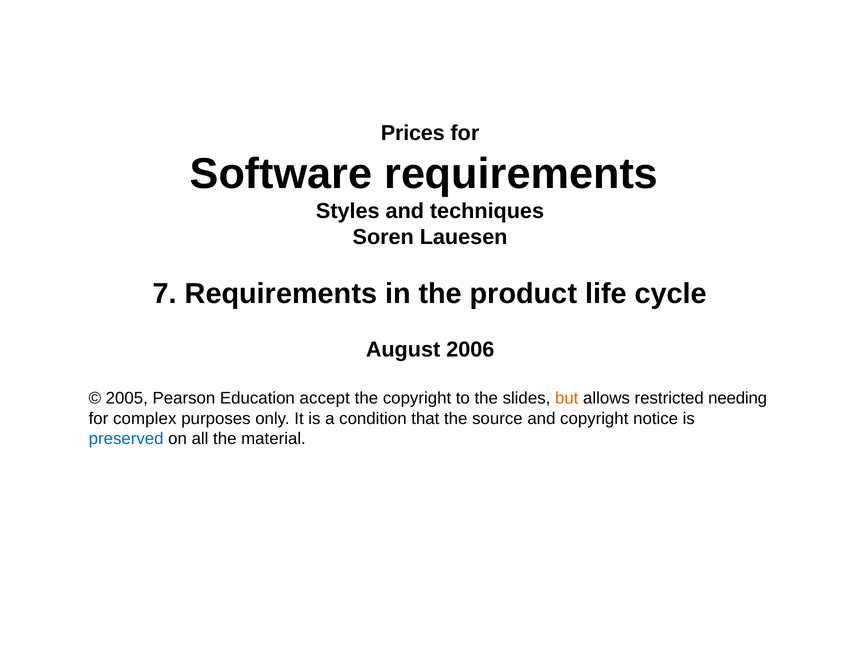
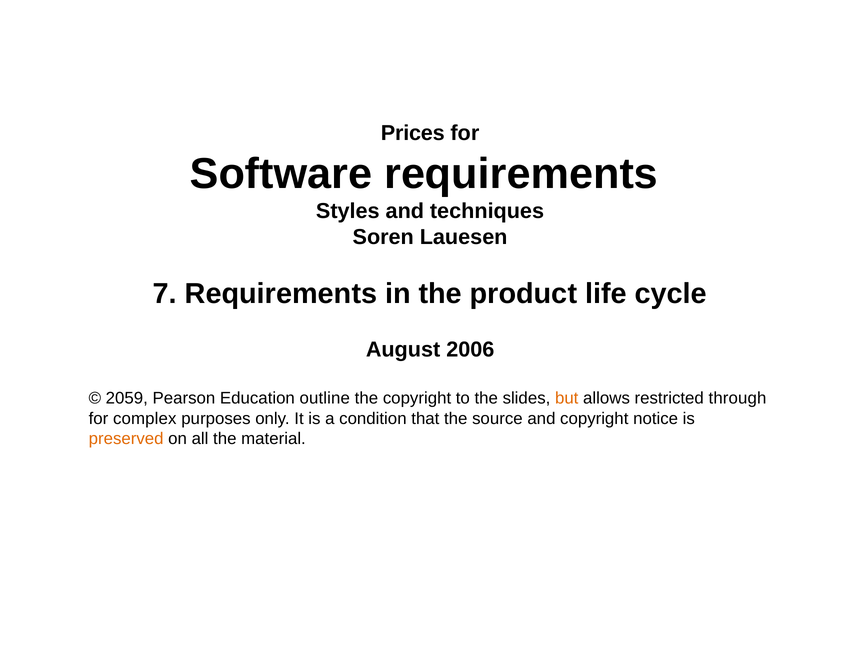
2005: 2005 -> 2059 (127, 398)
accept: accept -> outline (325, 398)
needing: needing -> through (738, 398)
preserved colour: blue -> orange (126, 439)
